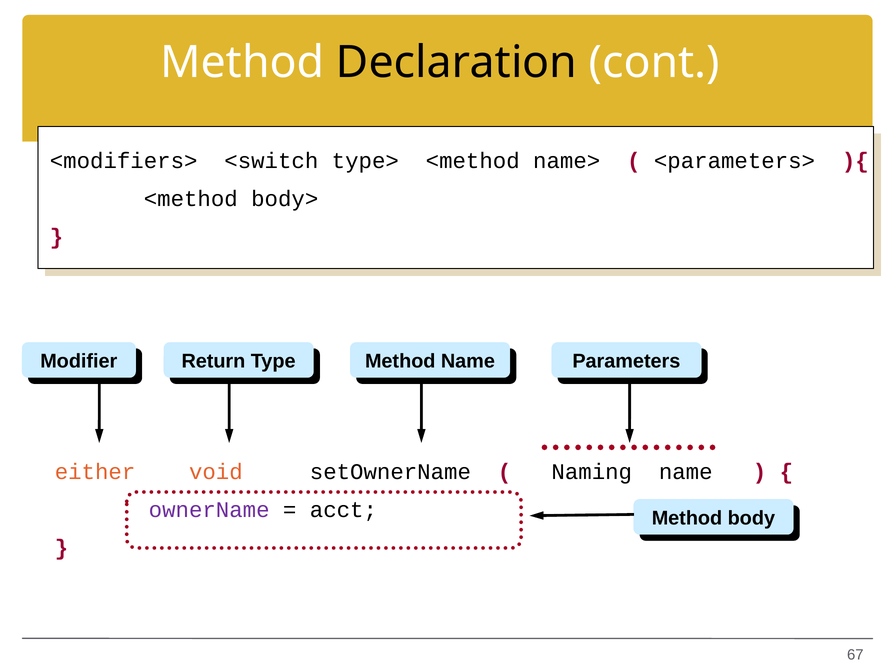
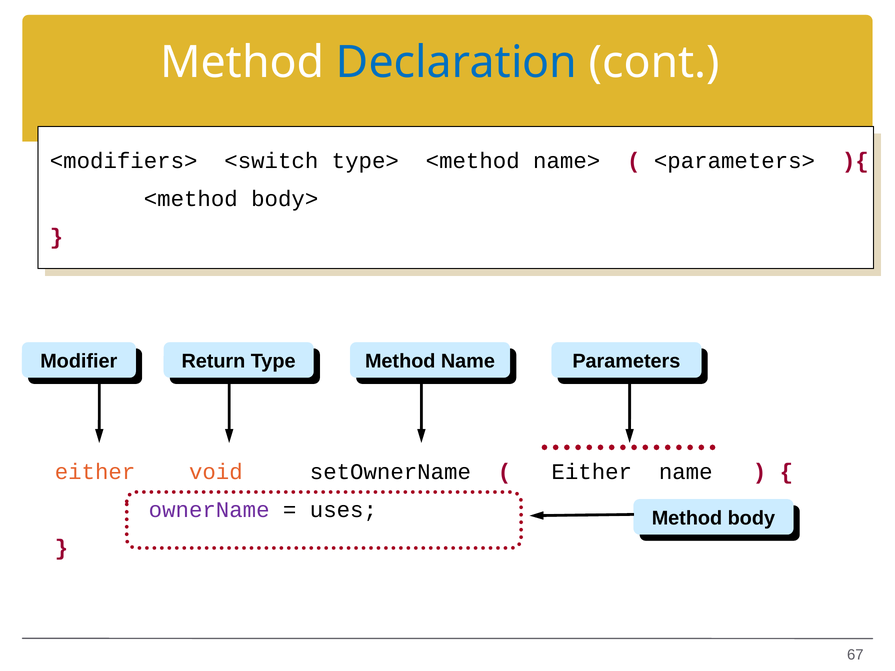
Declaration colour: black -> blue (457, 63)
Naming: Naming -> Either (592, 472)
acct: acct -> uses (343, 510)
